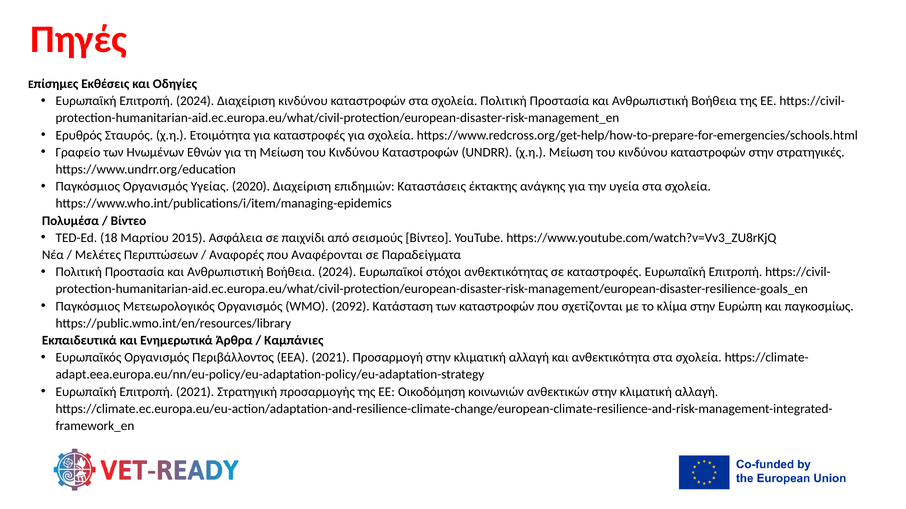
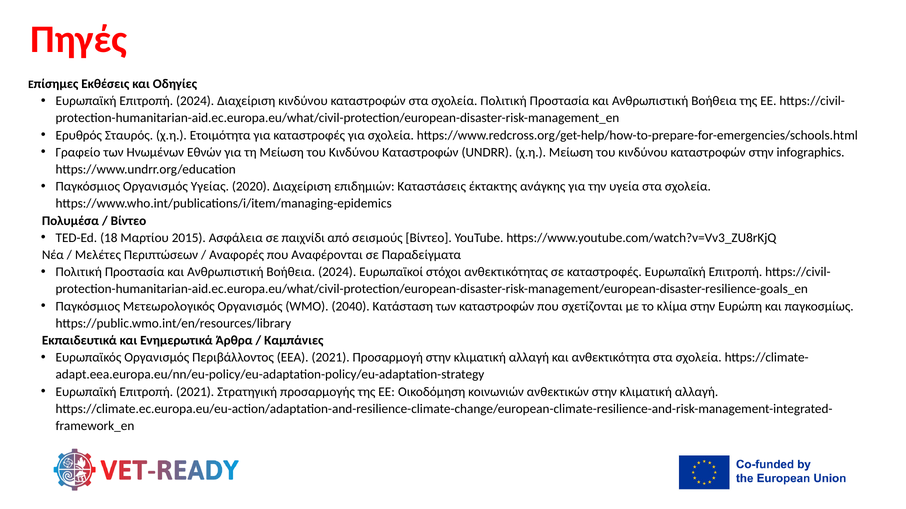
στρατηγικές: στρατηγικές -> infographics (811, 152)
2092: 2092 -> 2040 (351, 307)
